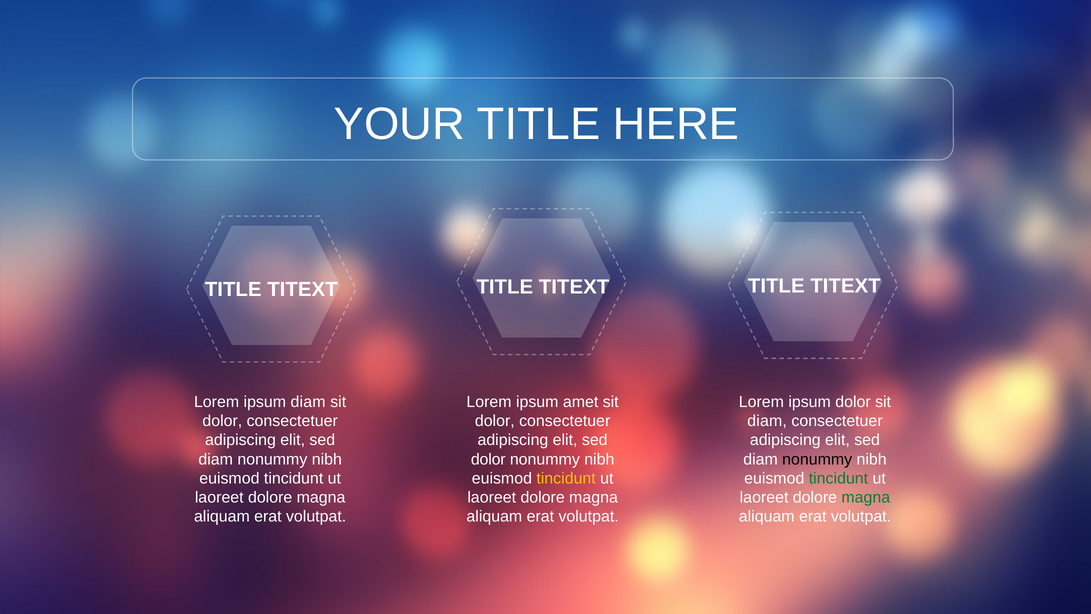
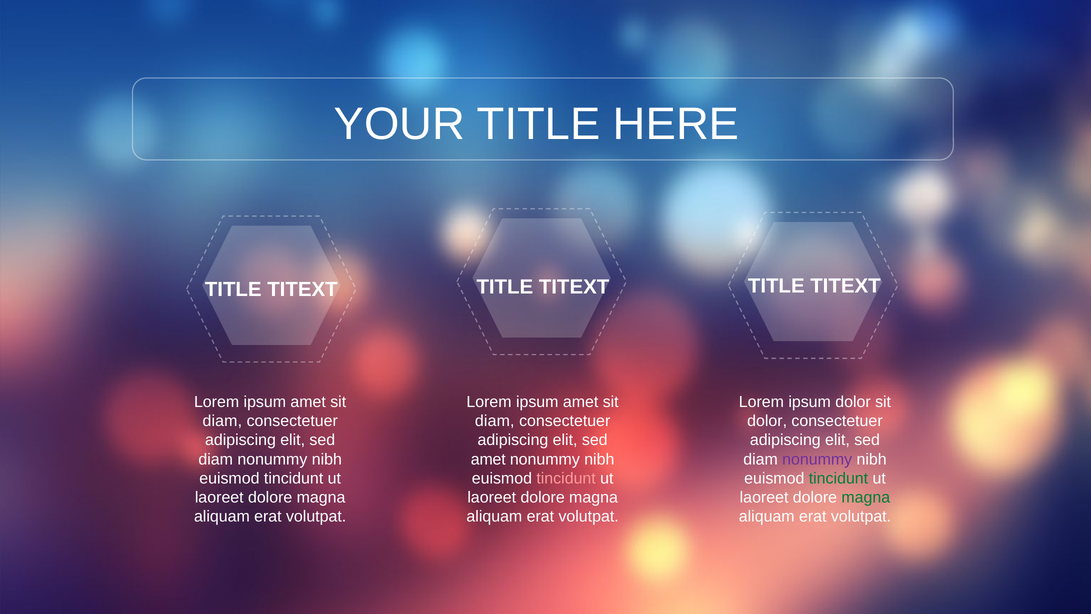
diam: diam -> amet (308, 402)
dolor: dolor -> diam (222, 421)
dolor: dolor -> diam (495, 421)
diam: diam -> dolor (767, 421)
dolor: dolor -> amet (488, 459)
nonummy colour: black -> purple (817, 459)
tincidunt colour: yellow -> pink (566, 478)
